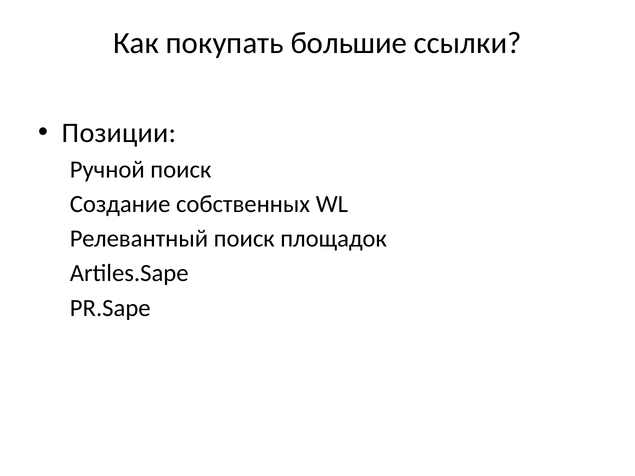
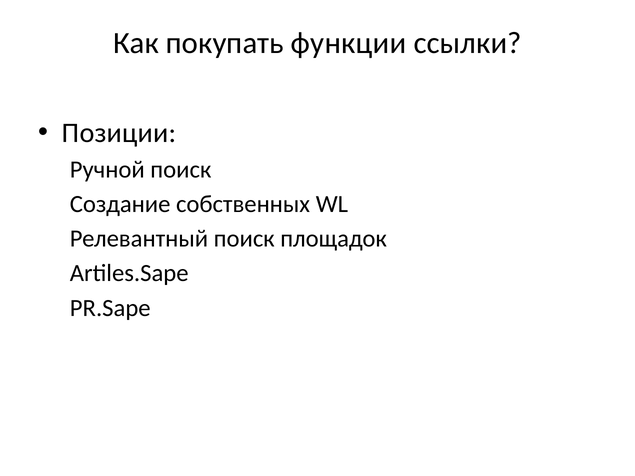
большие: большие -> функции (349, 43)
